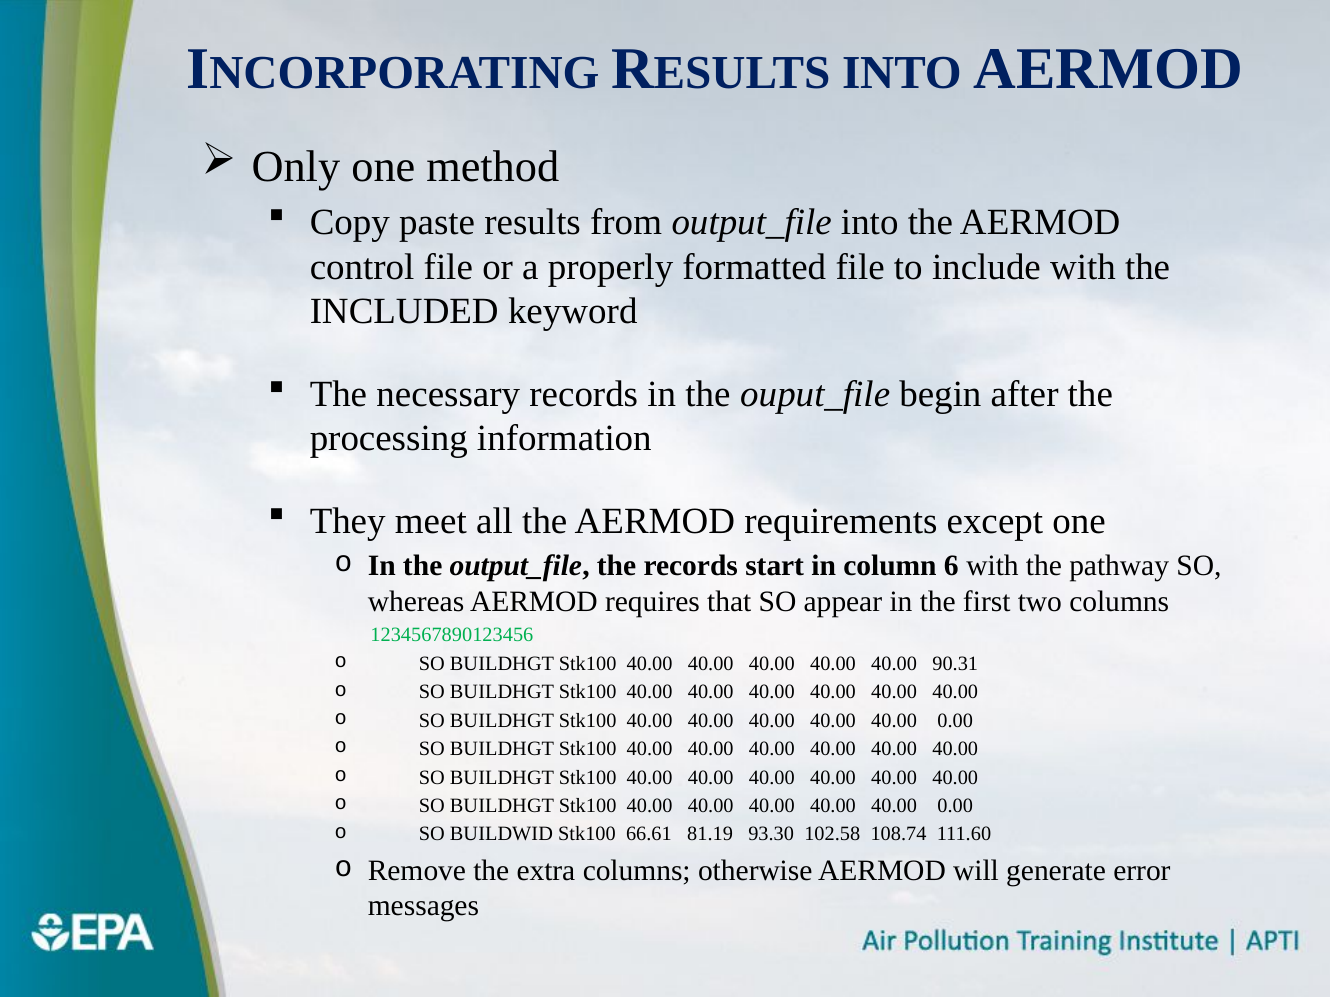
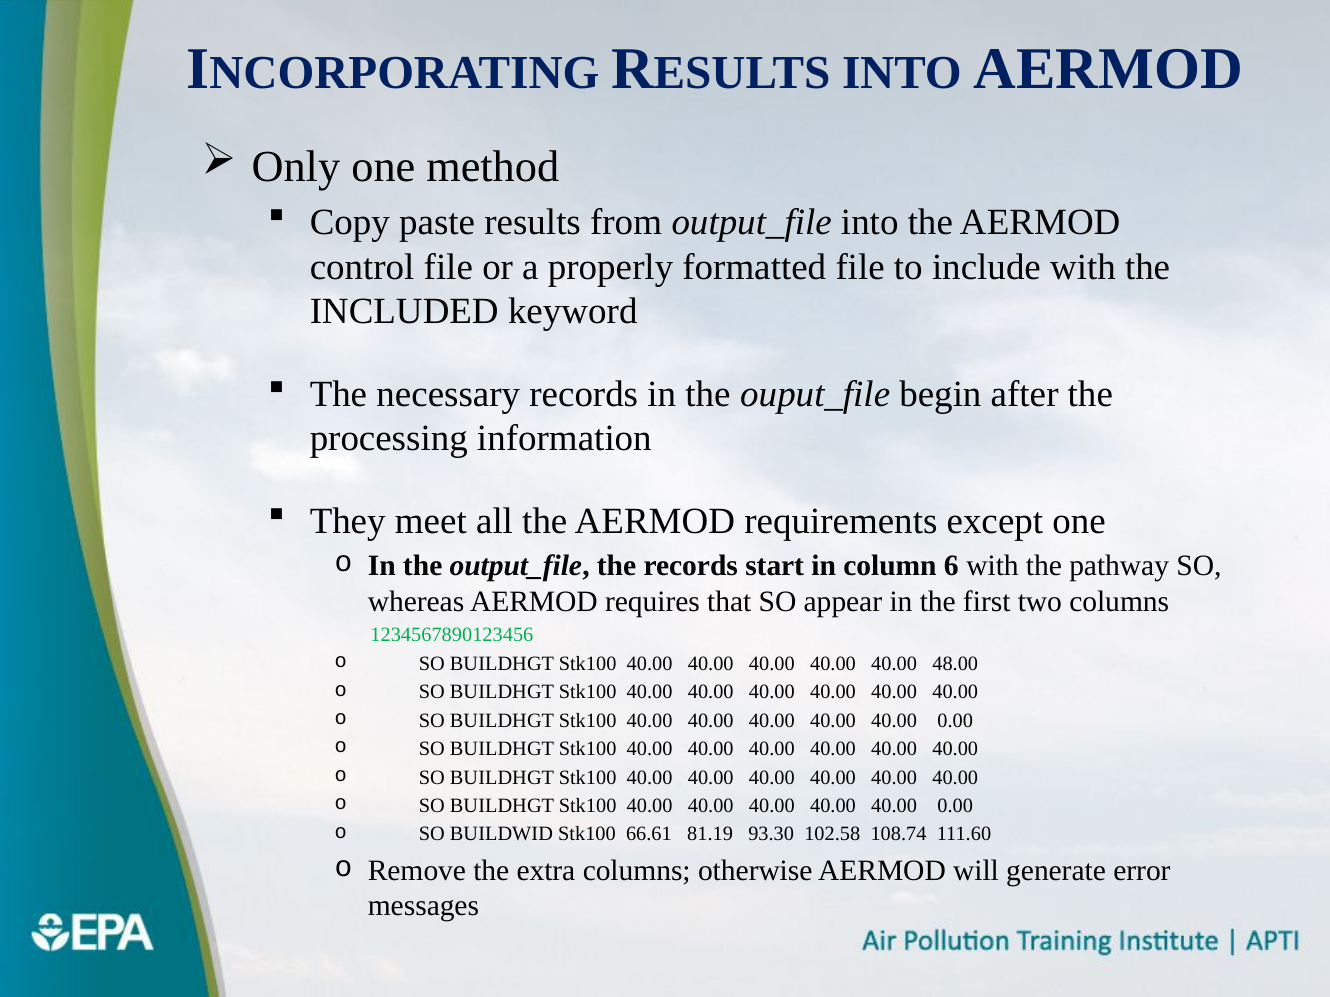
90.31: 90.31 -> 48.00 (955, 664)
